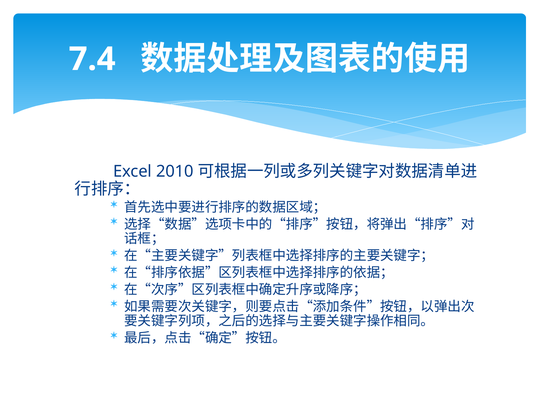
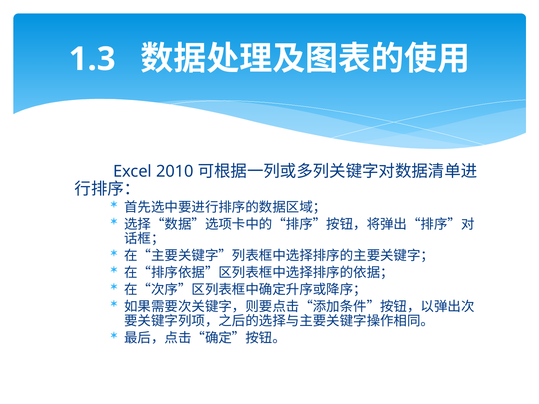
7.4: 7.4 -> 1.3 (92, 59)
